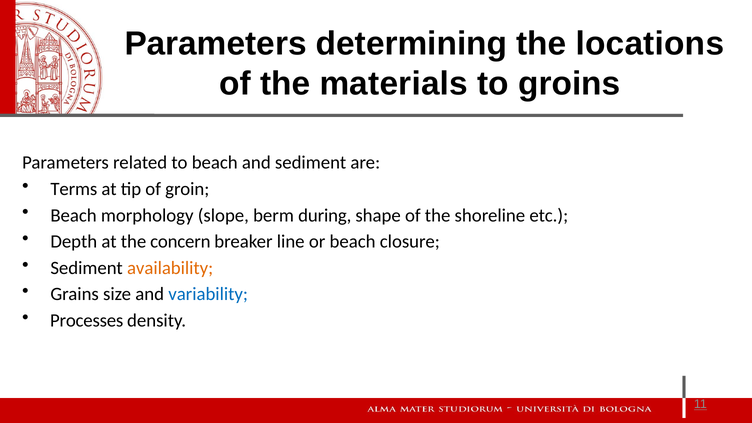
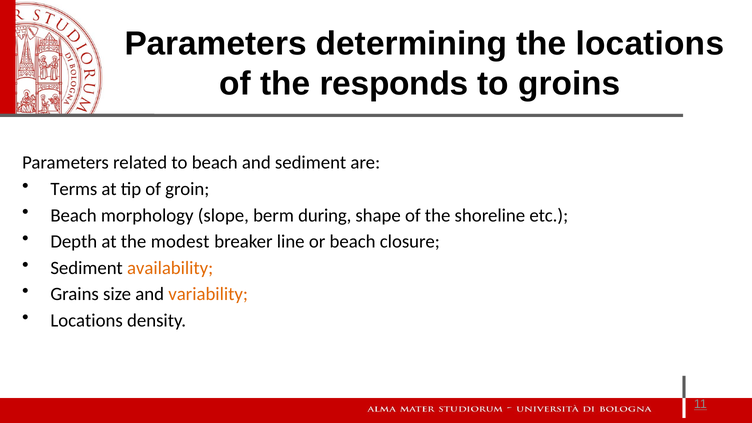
materials: materials -> responds (394, 84)
concern: concern -> modest (180, 242)
variability colour: blue -> orange (208, 294)
Processes: Processes -> Locations (87, 321)
